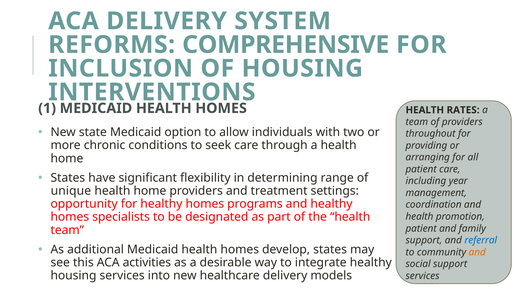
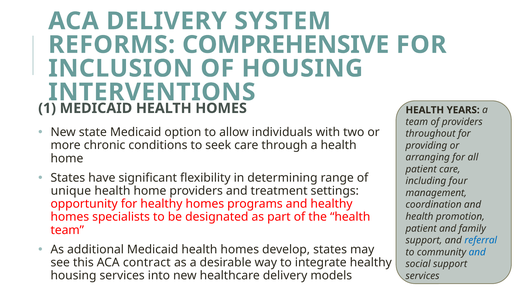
RATES: RATES -> YEARS (463, 110)
year: year -> four (458, 181)
and colour: orange -> blue (477, 252)
activities: activities -> contract (147, 263)
